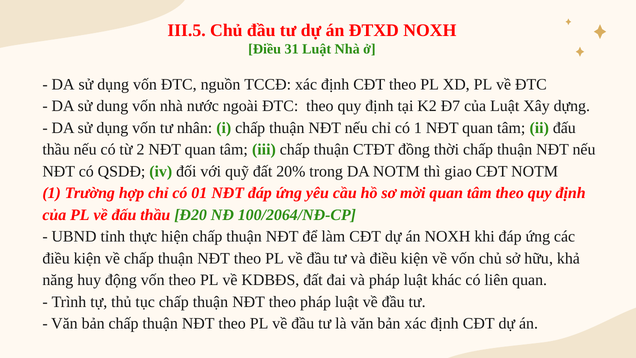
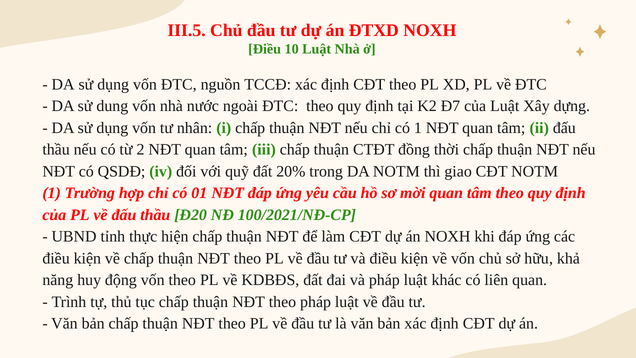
31: 31 -> 10 (292, 49)
100/2064/NĐ-CP: 100/2064/NĐ-CP -> 100/2021/NĐ-CP (297, 215)
